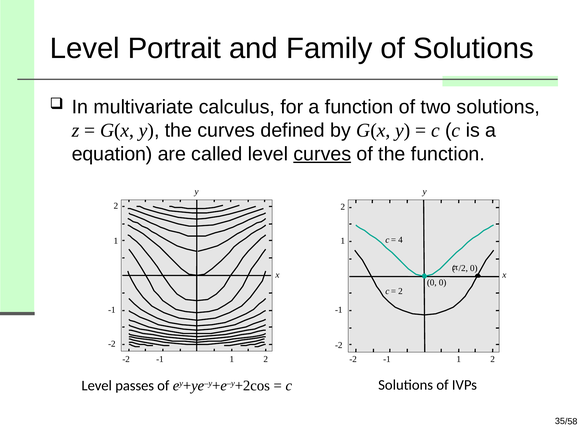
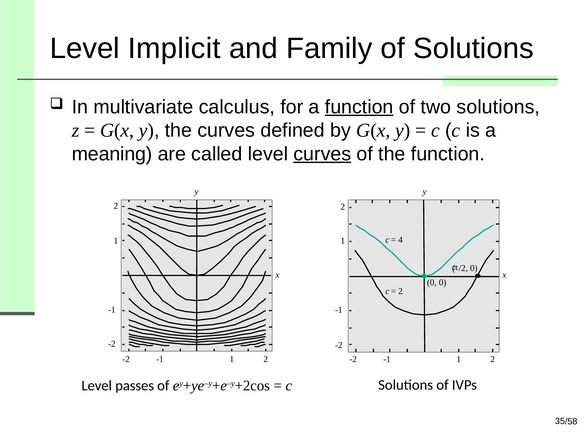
Portrait: Portrait -> Implicit (174, 48)
function underline: none -> present (359, 107)
equation: equation -> meaning (112, 154)
